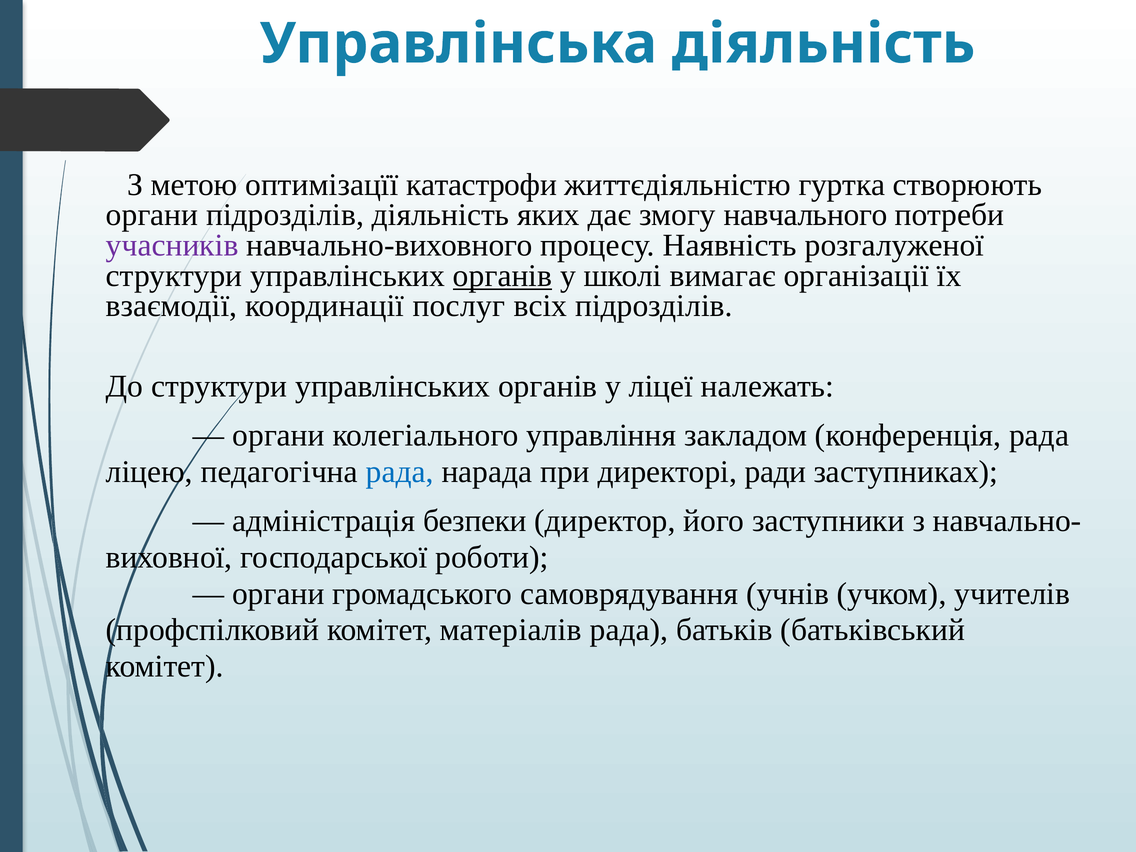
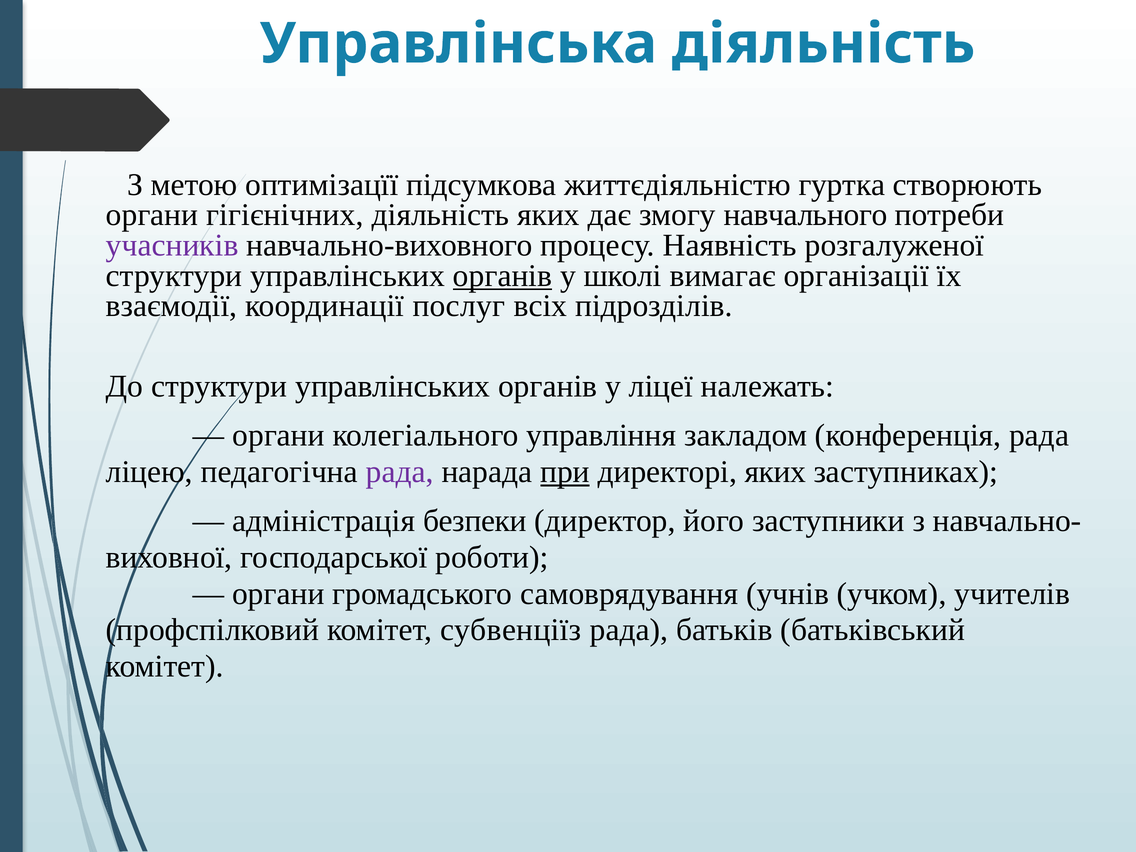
катастрофи: катастрофи -> підсумкова (481, 185)
органи підрозділів: підрозділів -> гігієнічних (285, 215)
рада colour: blue -> purple (400, 472)
при underline: none -> present (565, 472)
директорі ради: ради -> яких (775, 472)
матеріалів: матеріалів -> субвенціїз (511, 630)
